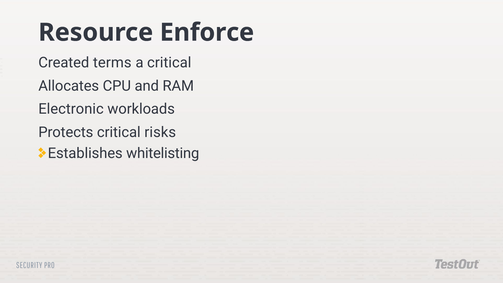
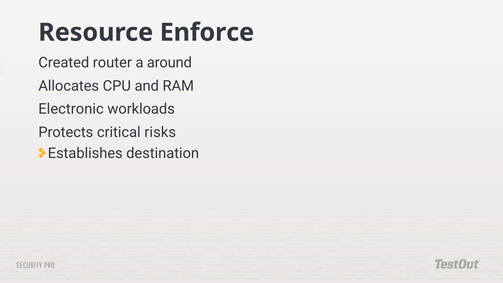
terms: terms -> router (112, 63)
a critical: critical -> around (169, 63)
whitelisting: whitelisting -> destination (163, 153)
